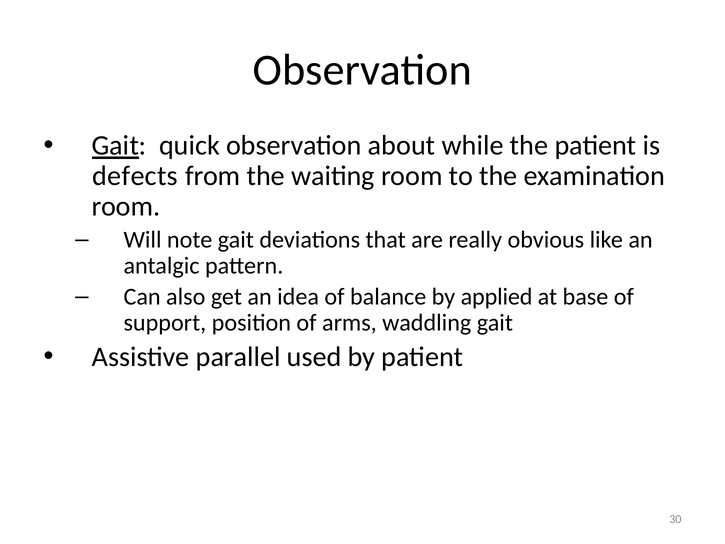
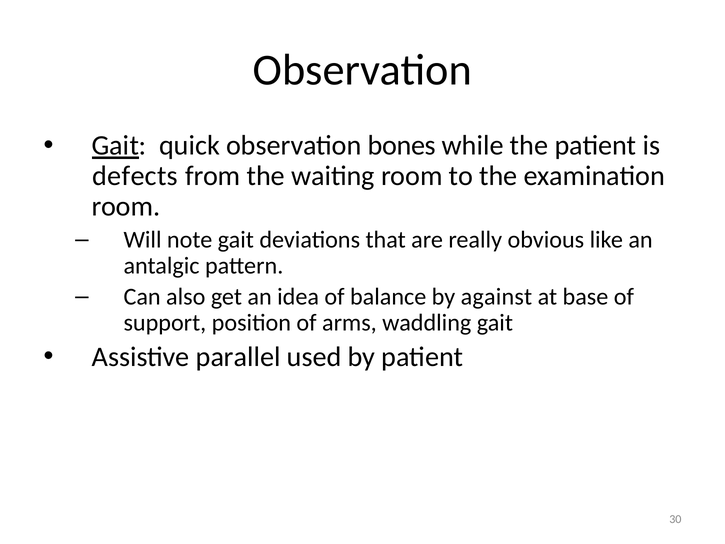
about: about -> bones (402, 146)
applied: applied -> against (496, 297)
